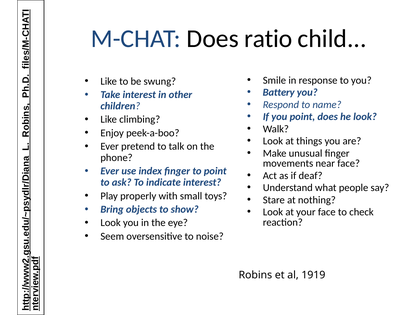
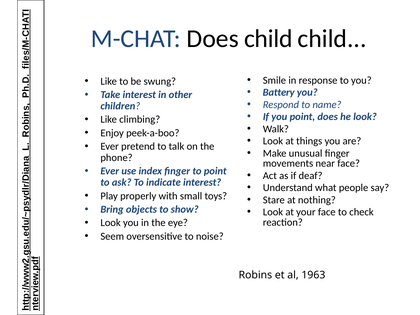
Does ratio: ratio -> child (268, 39)
1919: 1919 -> 1963 (313, 275)
